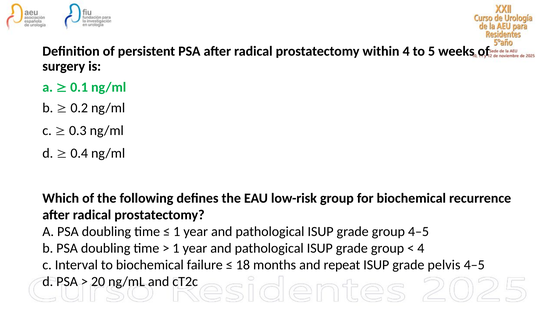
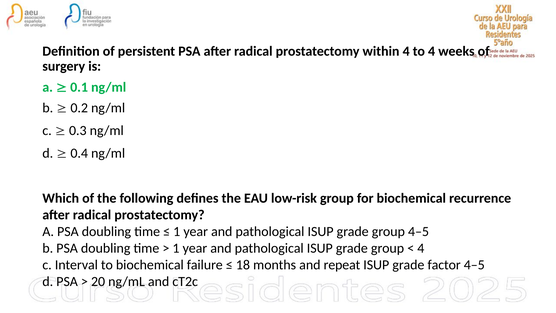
to 5: 5 -> 4 (432, 51)
pelvis: pelvis -> factor (444, 265)
